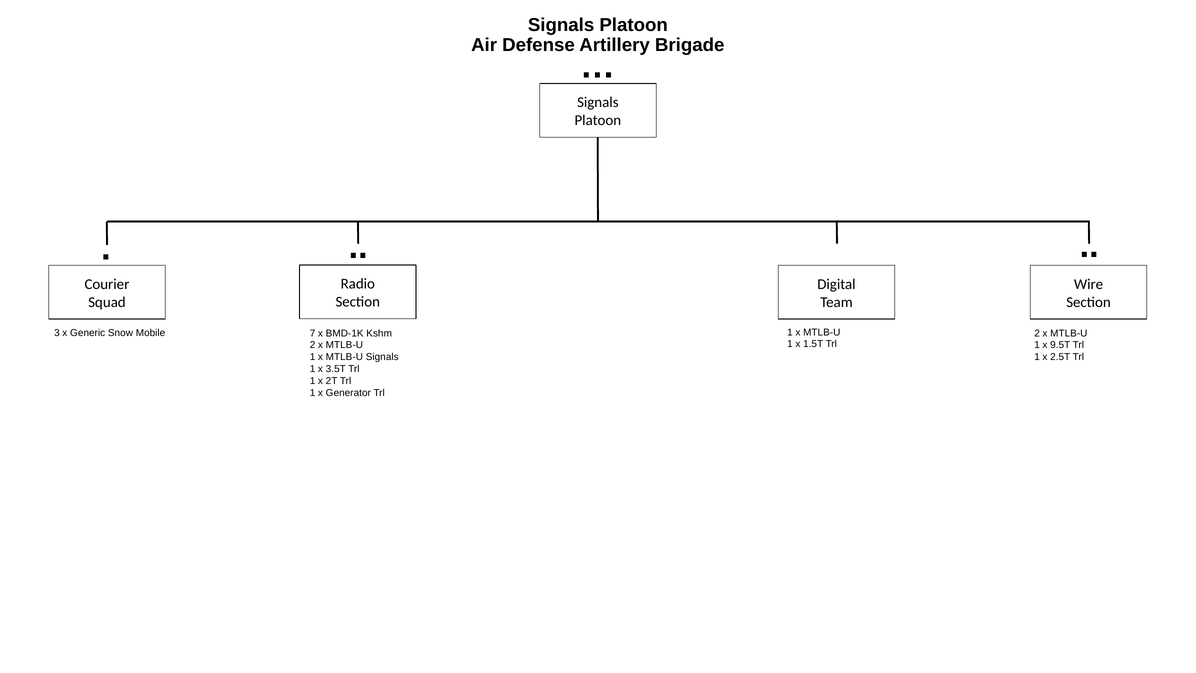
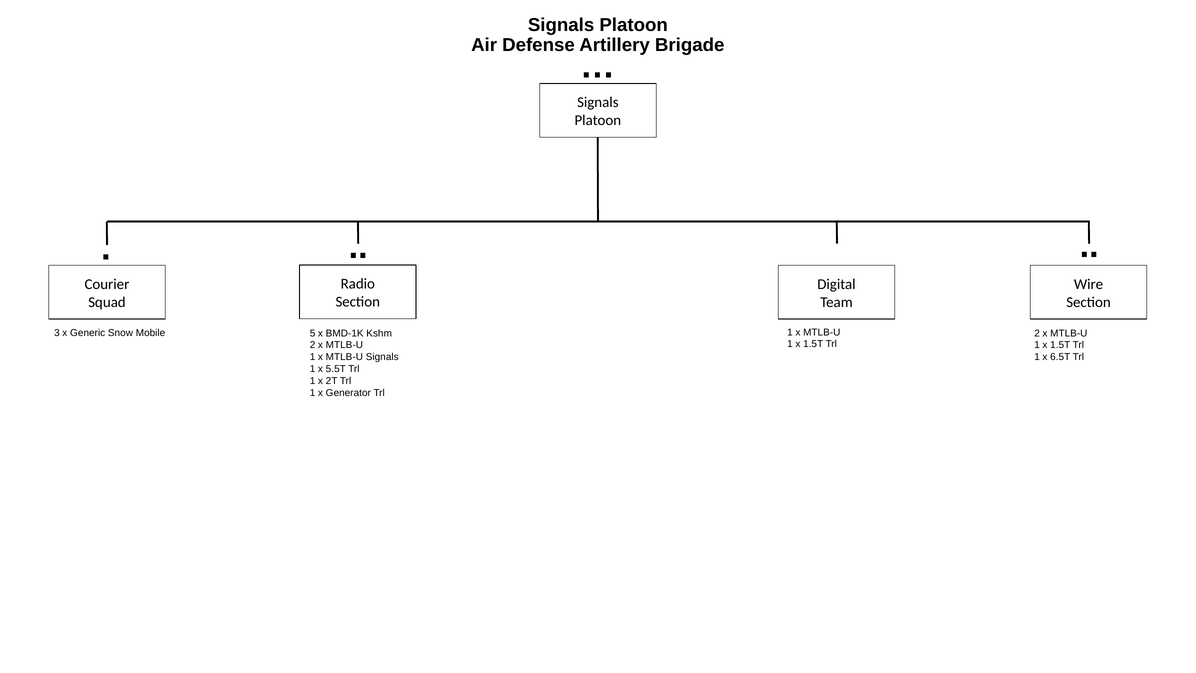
7: 7 -> 5 (313, 333)
9.5T: 9.5T -> 1.5T (1060, 345)
2.5T: 2.5T -> 6.5T (1060, 357)
3.5T: 3.5T -> 5.5T (336, 369)
